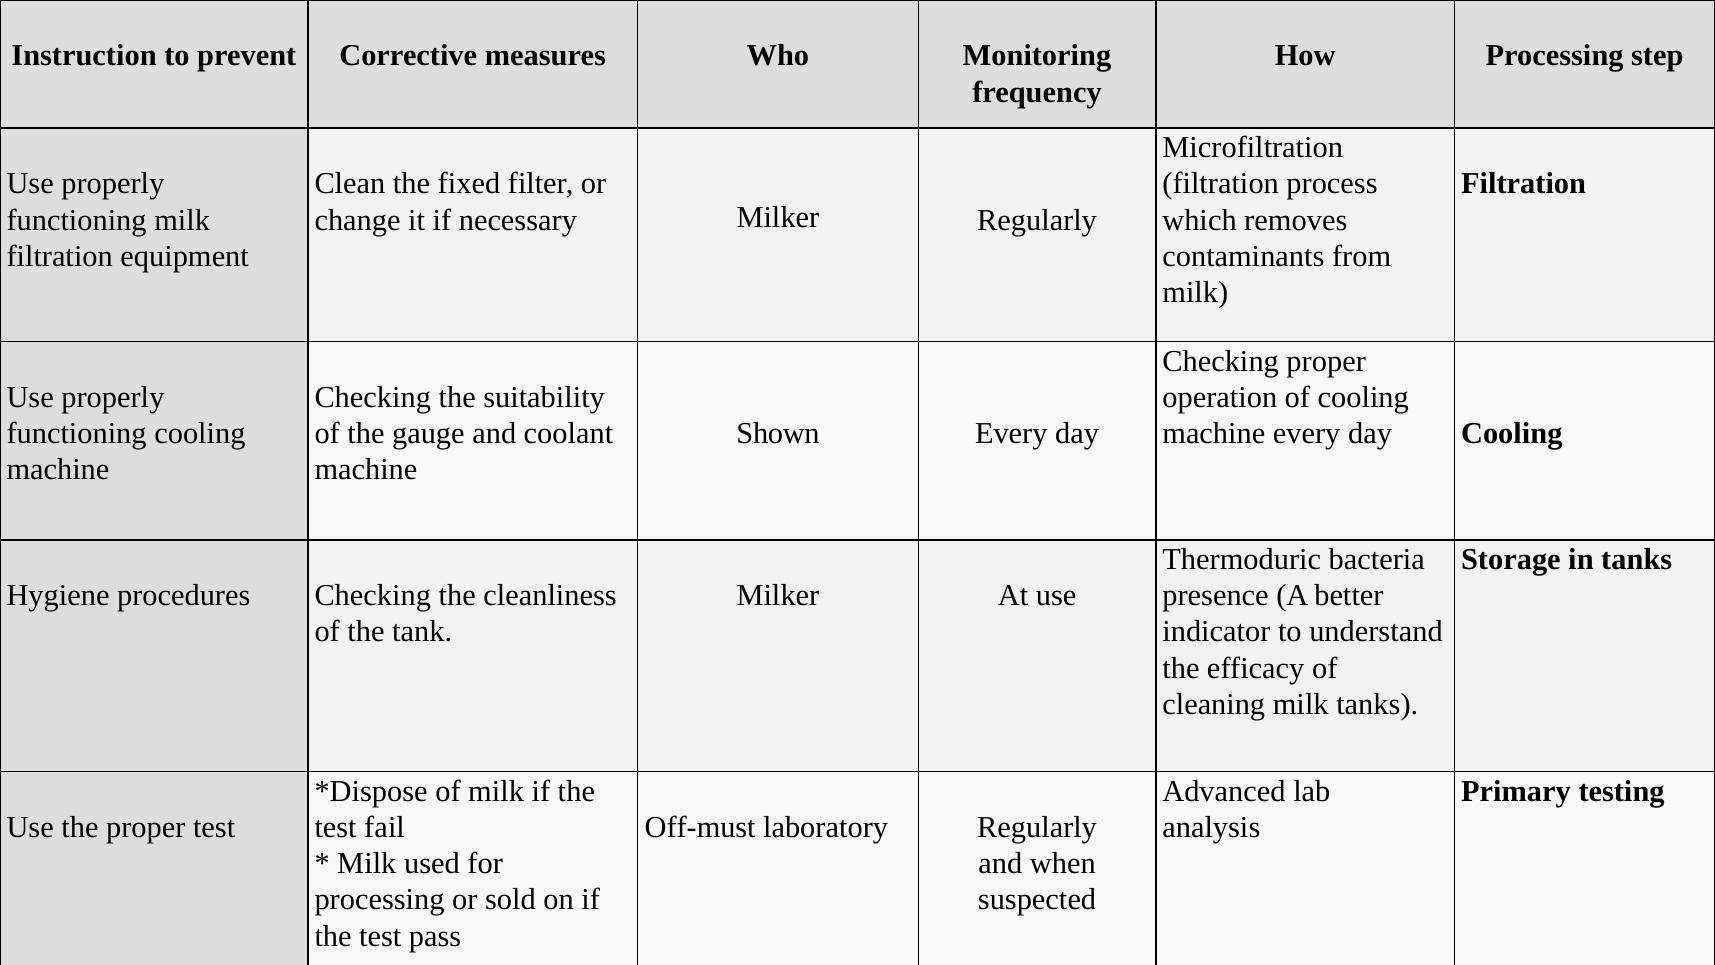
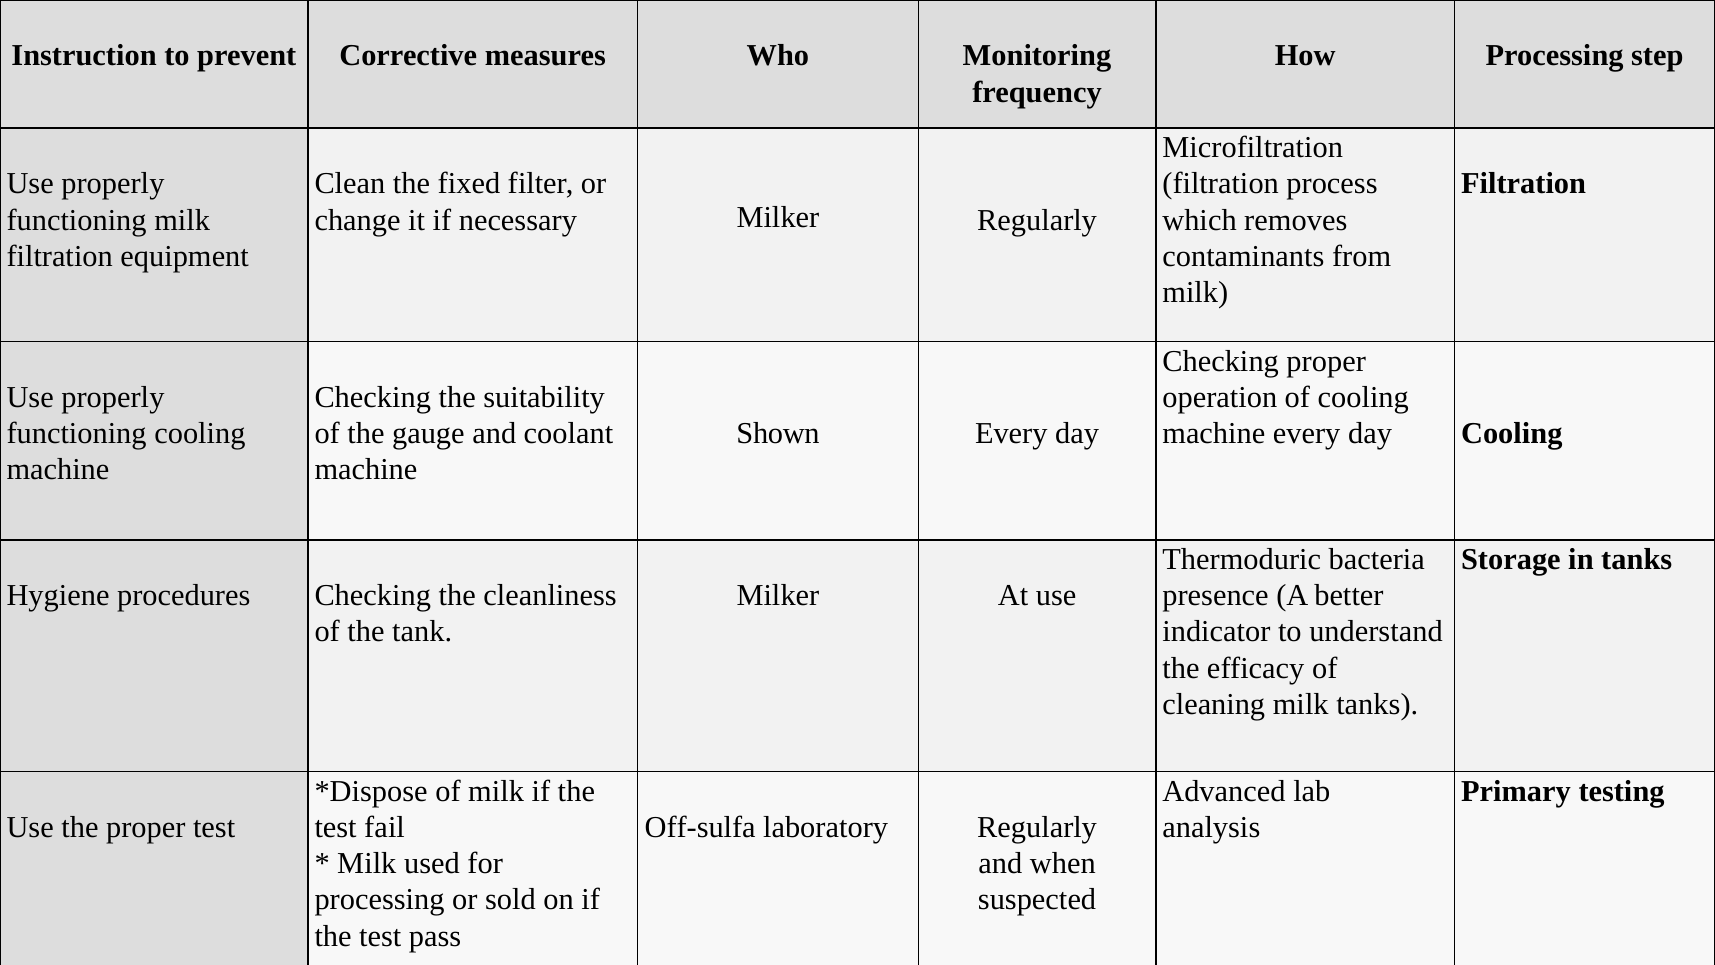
Off-must: Off-must -> Off-sulfa (700, 827)
